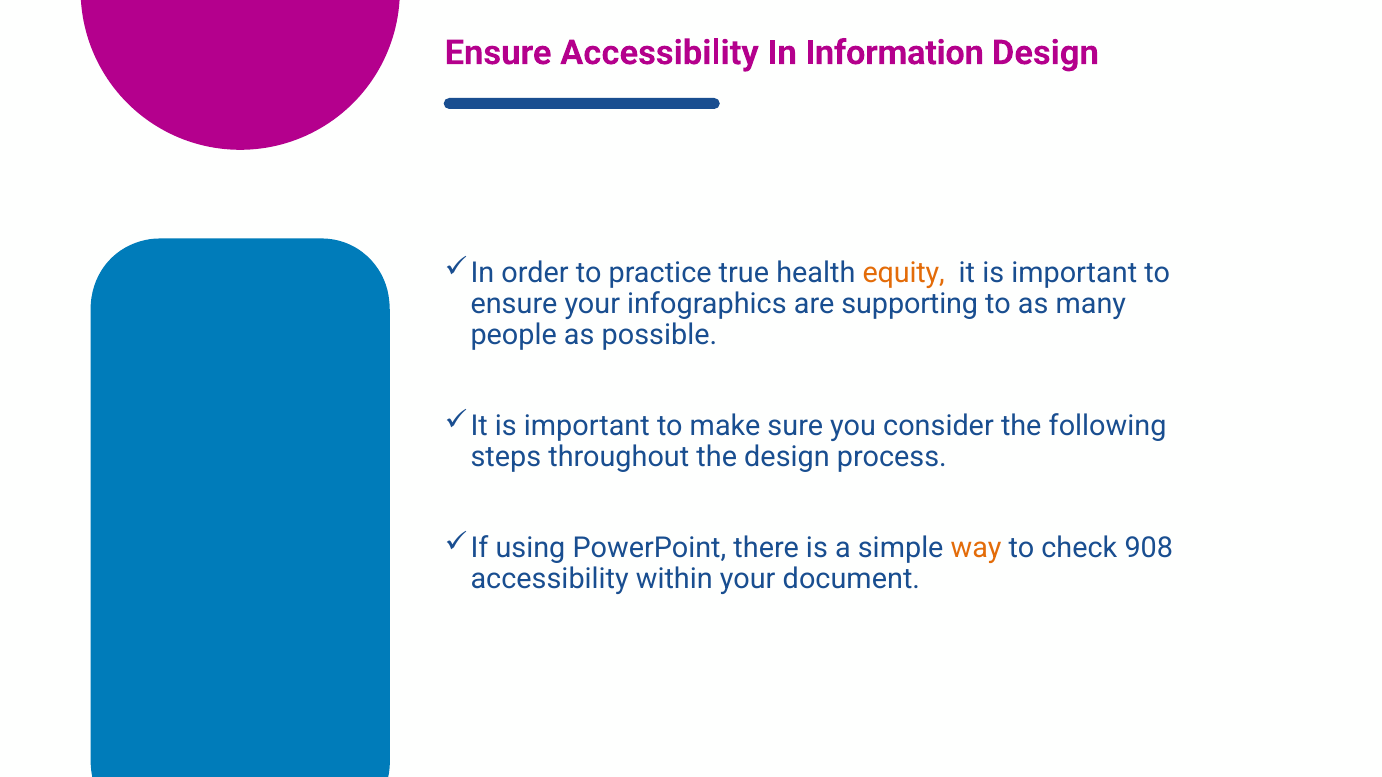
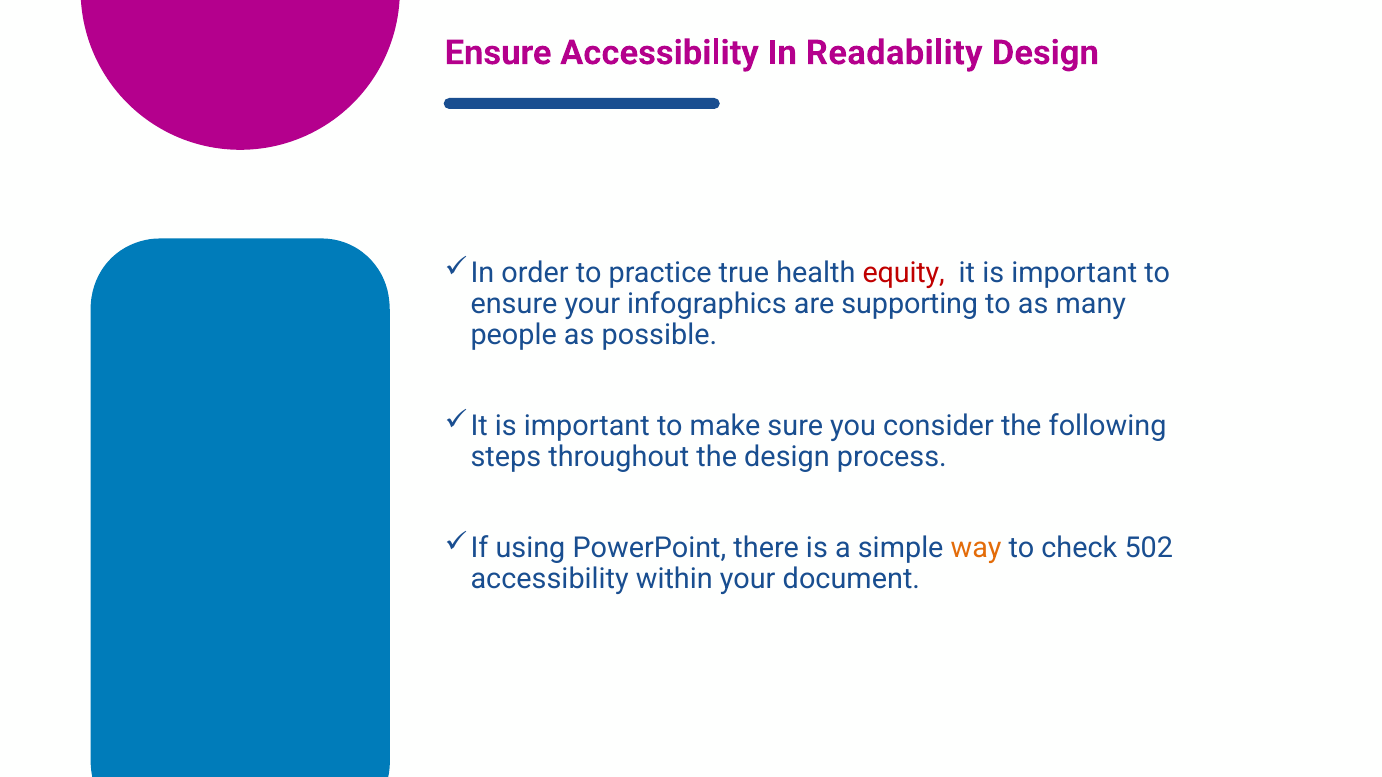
Information: Information -> Readability (894, 53)
equity colour: orange -> red (904, 273)
908: 908 -> 502 (1149, 548)
